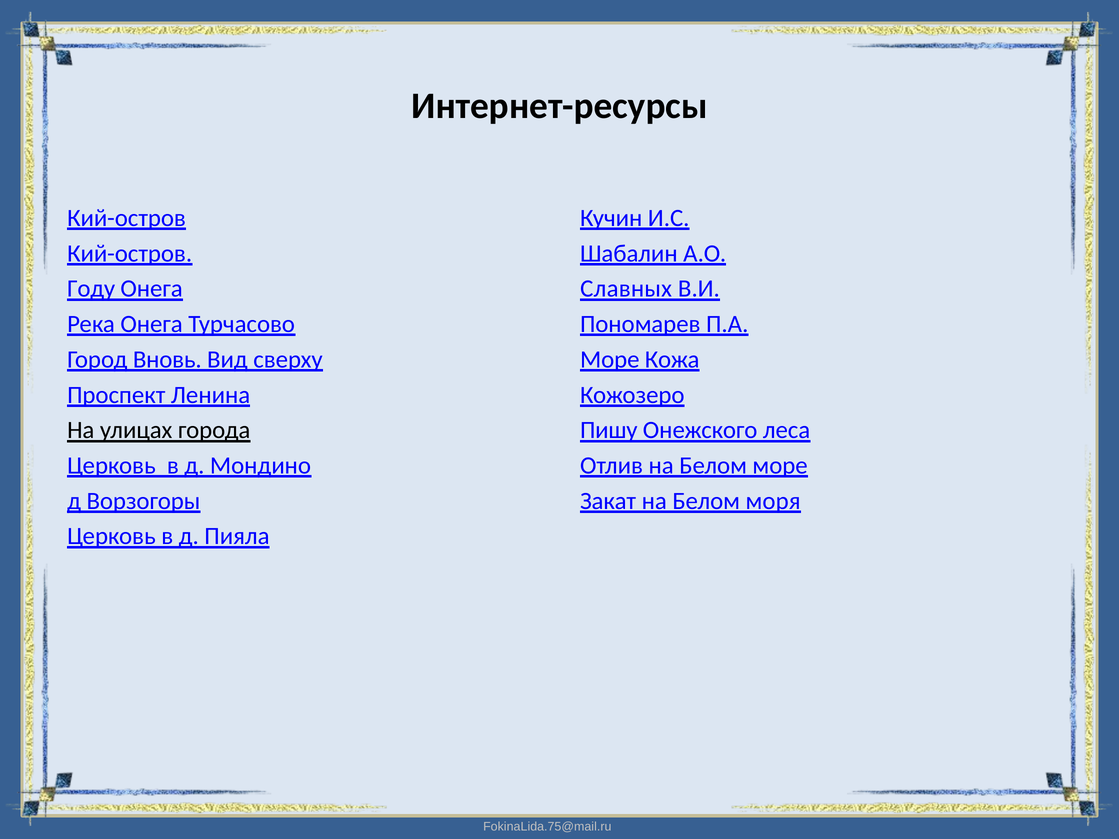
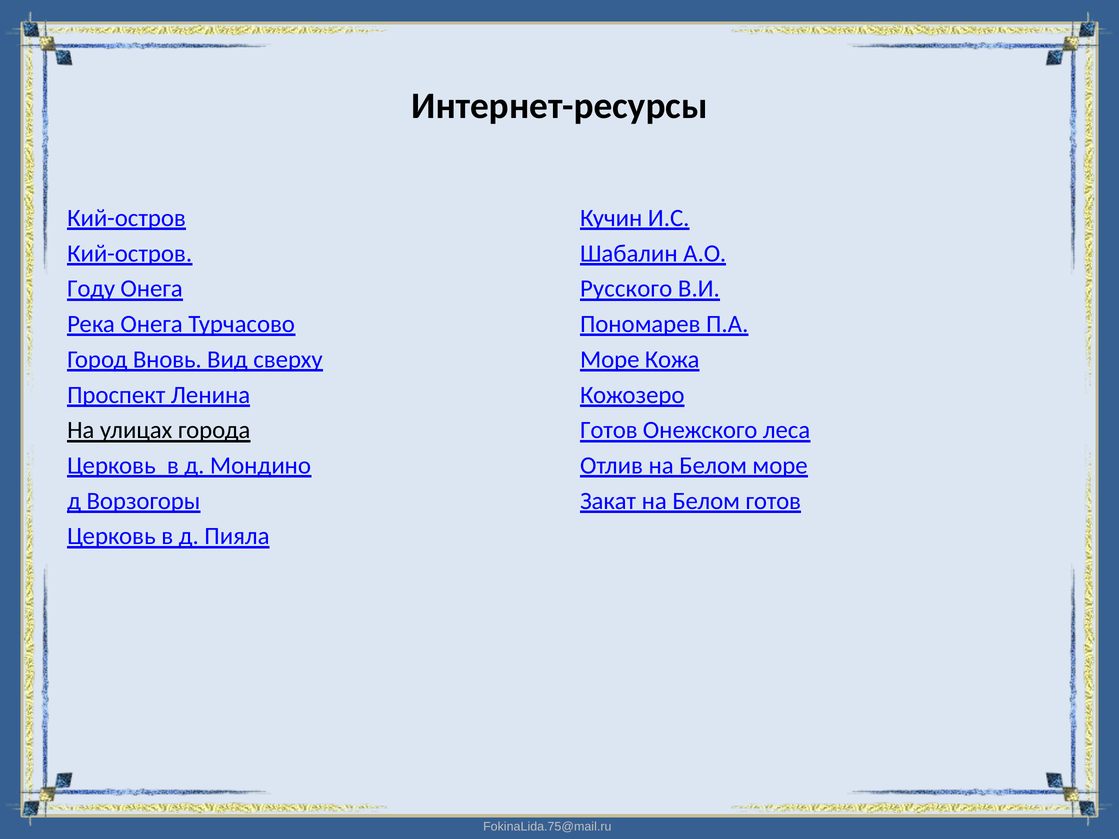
Славных: Славных -> Русского (626, 289)
Пишу: Пишу -> Готов (609, 430)
Белом моря: моря -> готов (773, 501)
